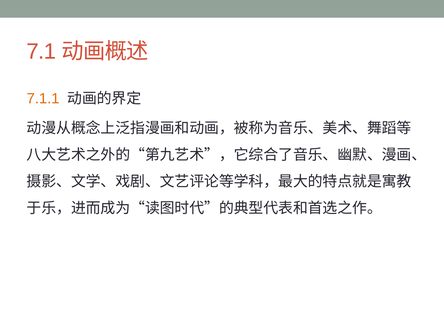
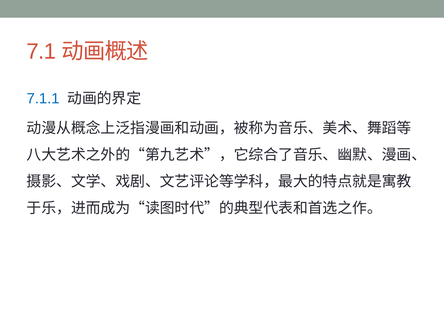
7.1.1 colour: orange -> blue (43, 99)
